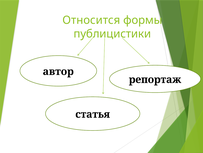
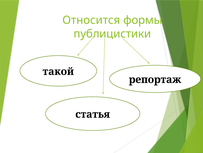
автор: автор -> такой (58, 71)
